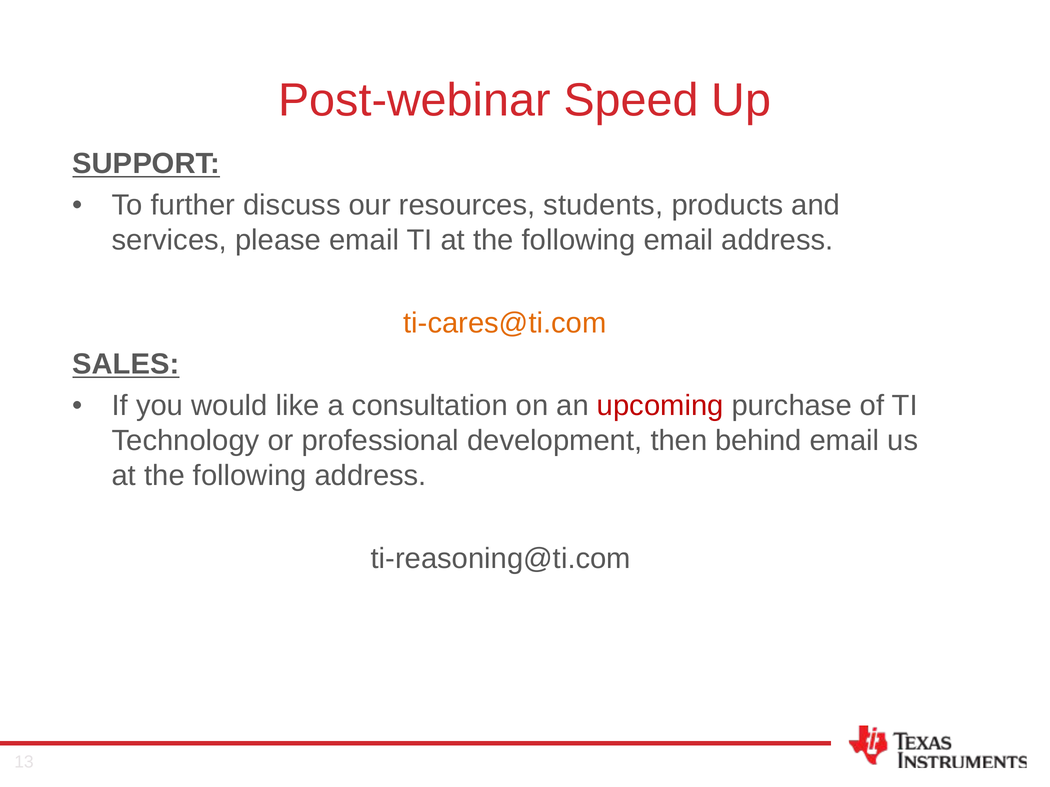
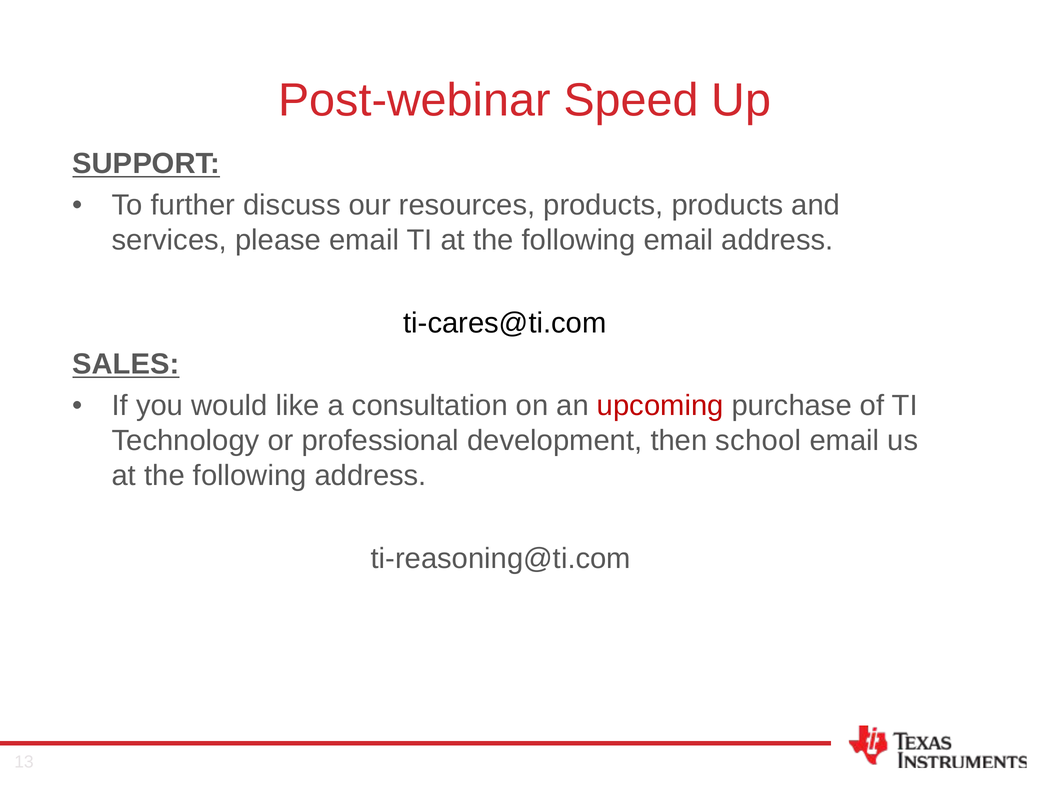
resources students: students -> products (603, 205)
ti-cares@ti.com colour: orange -> black (505, 323)
behind: behind -> school (758, 441)
